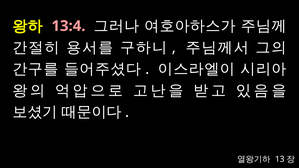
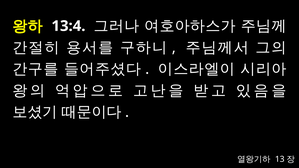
13:4 colour: pink -> white (68, 26)
